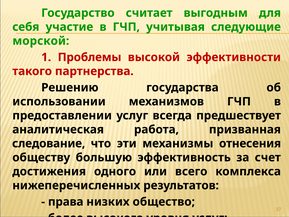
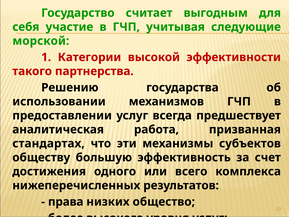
Проблемы: Проблемы -> Категории (89, 57)
следование: следование -> стандартах (49, 143)
отнесения: отнесения -> субъектов (250, 143)
